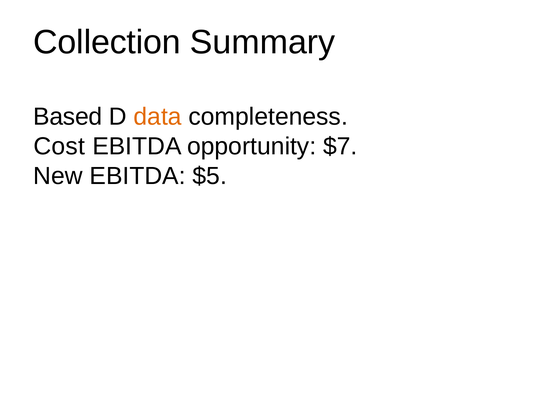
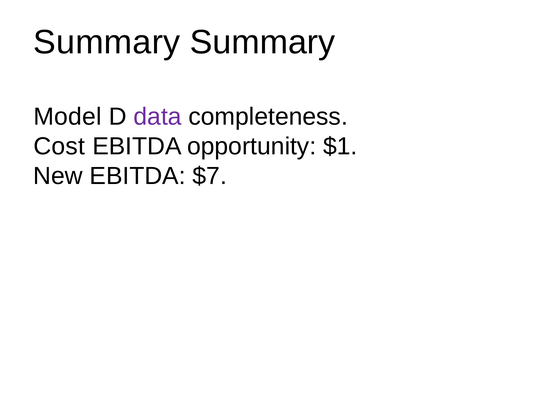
Collection: Collection -> Summary (107, 42)
Based: Based -> Model (67, 117)
data colour: orange -> purple (158, 117)
$7: $7 -> $1 (340, 146)
$5: $5 -> $7 (210, 176)
